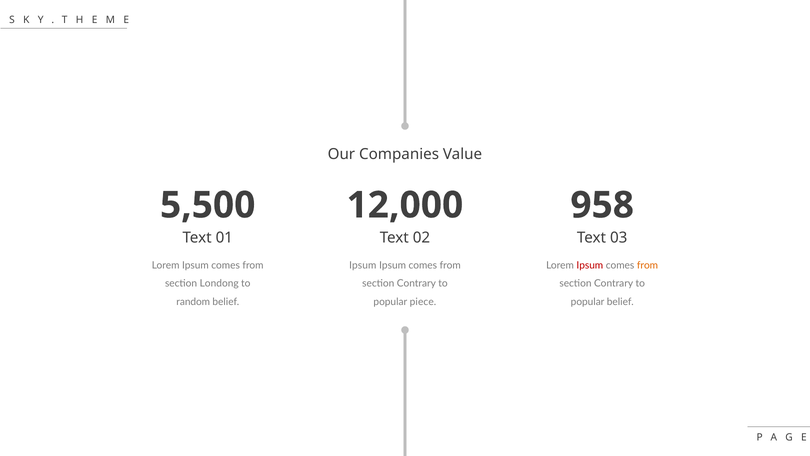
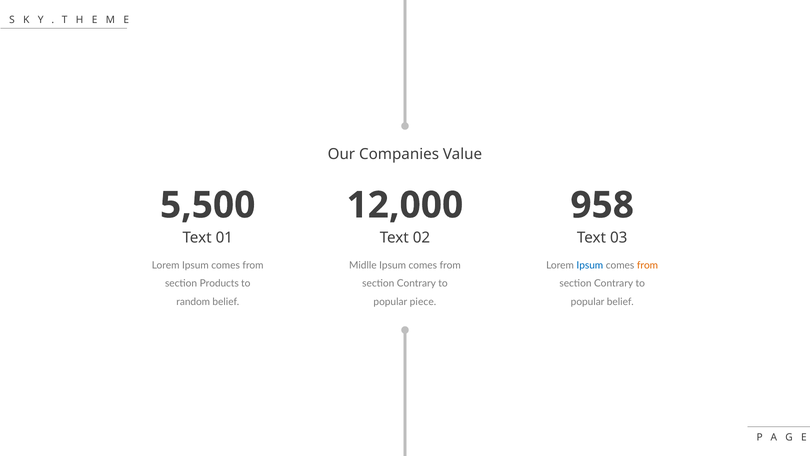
Ipsum: Ipsum -> Midlle (363, 265)
Ipsum colour: red -> blue (590, 265)
Londong: Londong -> Products (219, 283)
